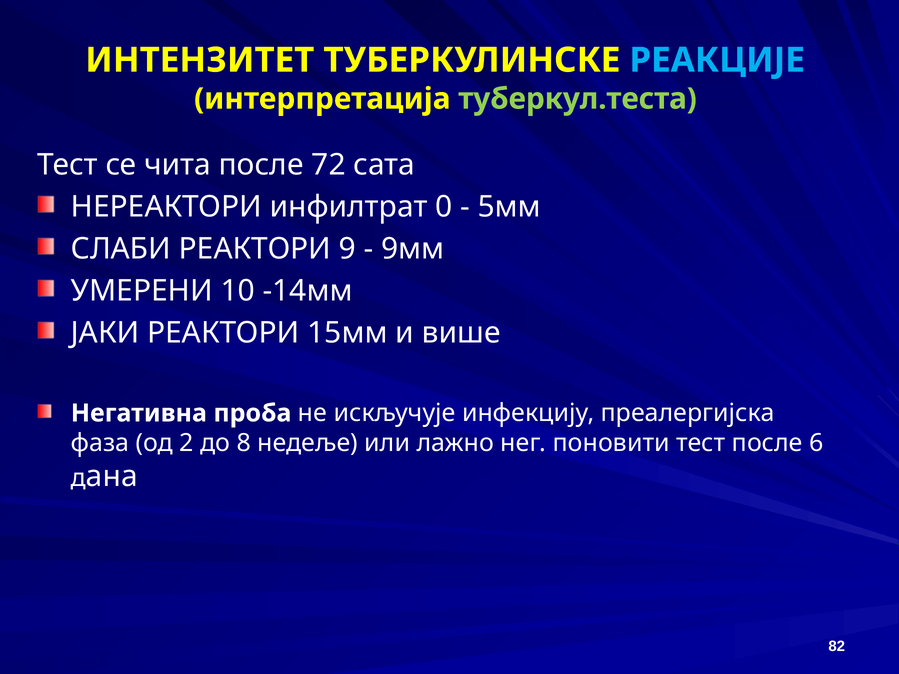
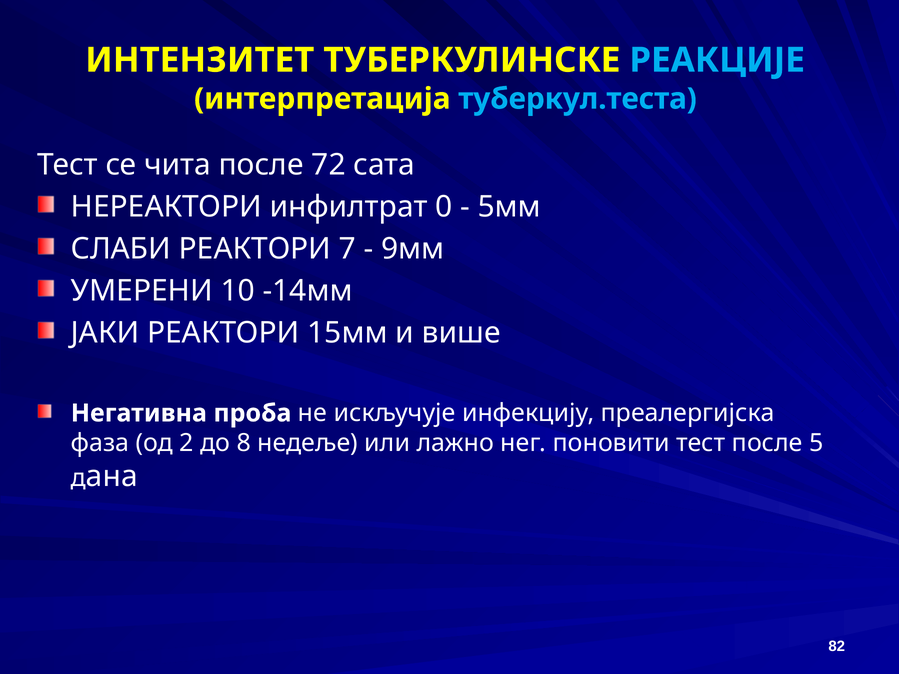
туберкул.теста colour: light green -> light blue (578, 99)
9: 9 -> 7 (347, 249)
6: 6 -> 5 (816, 443)
